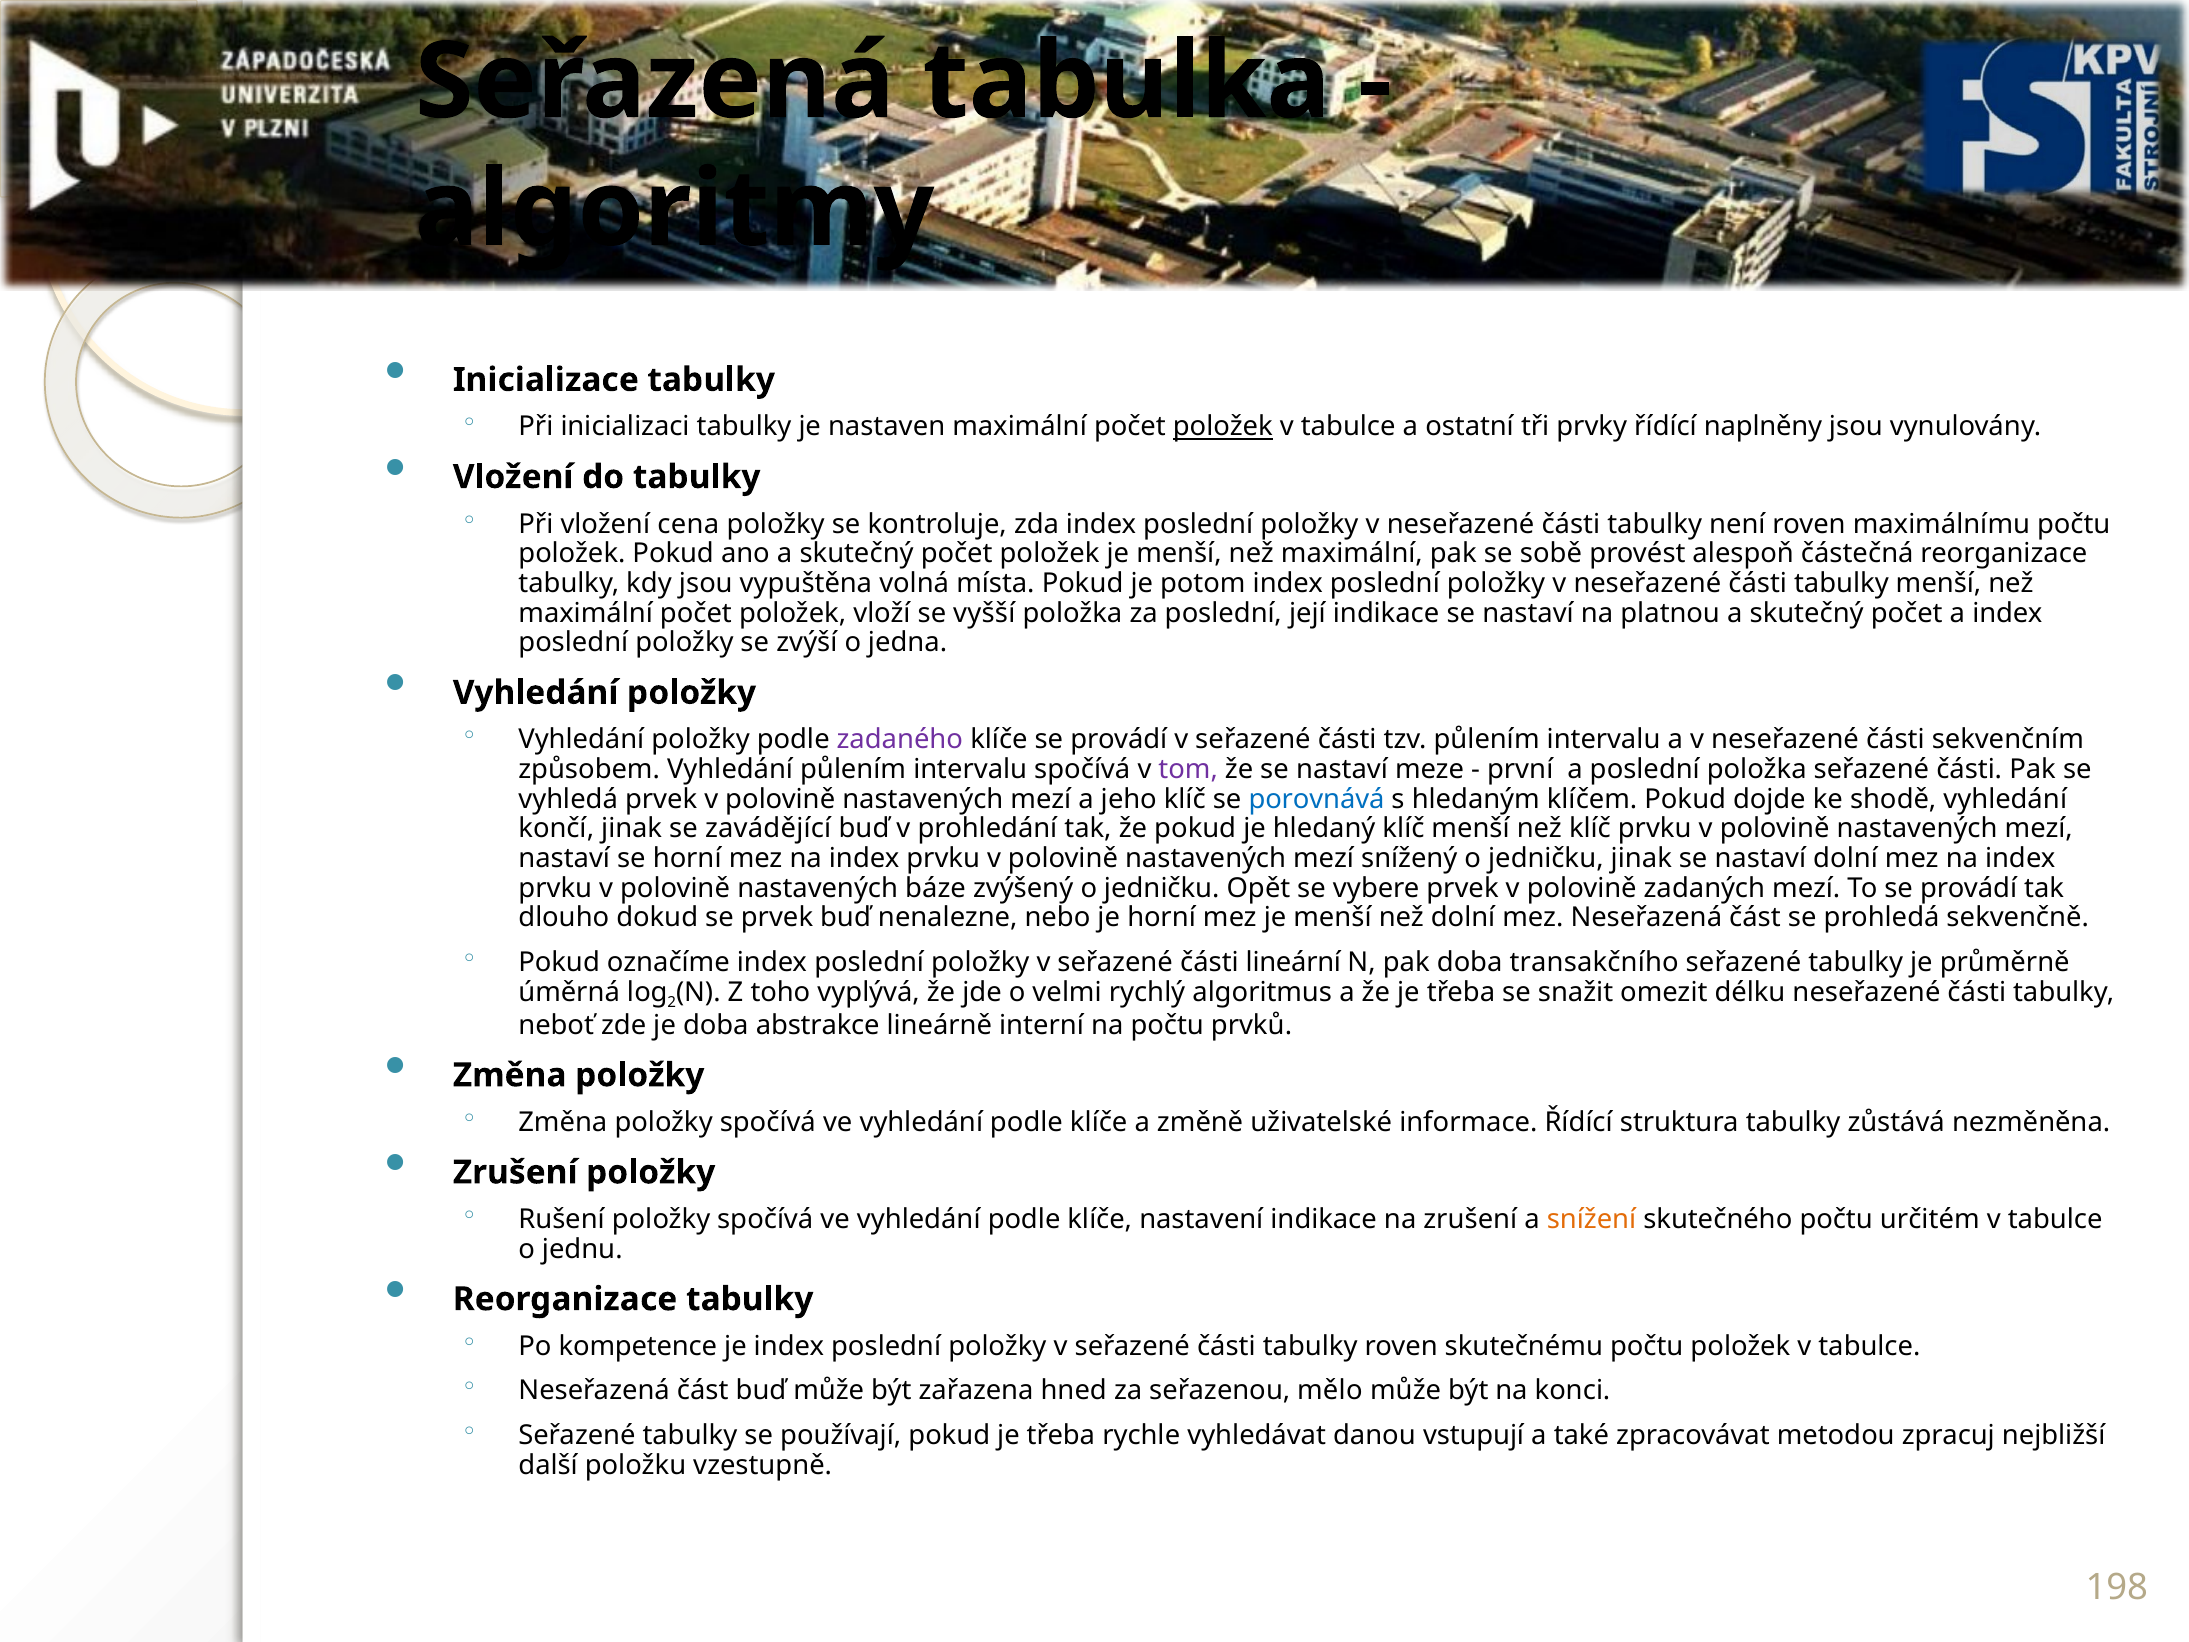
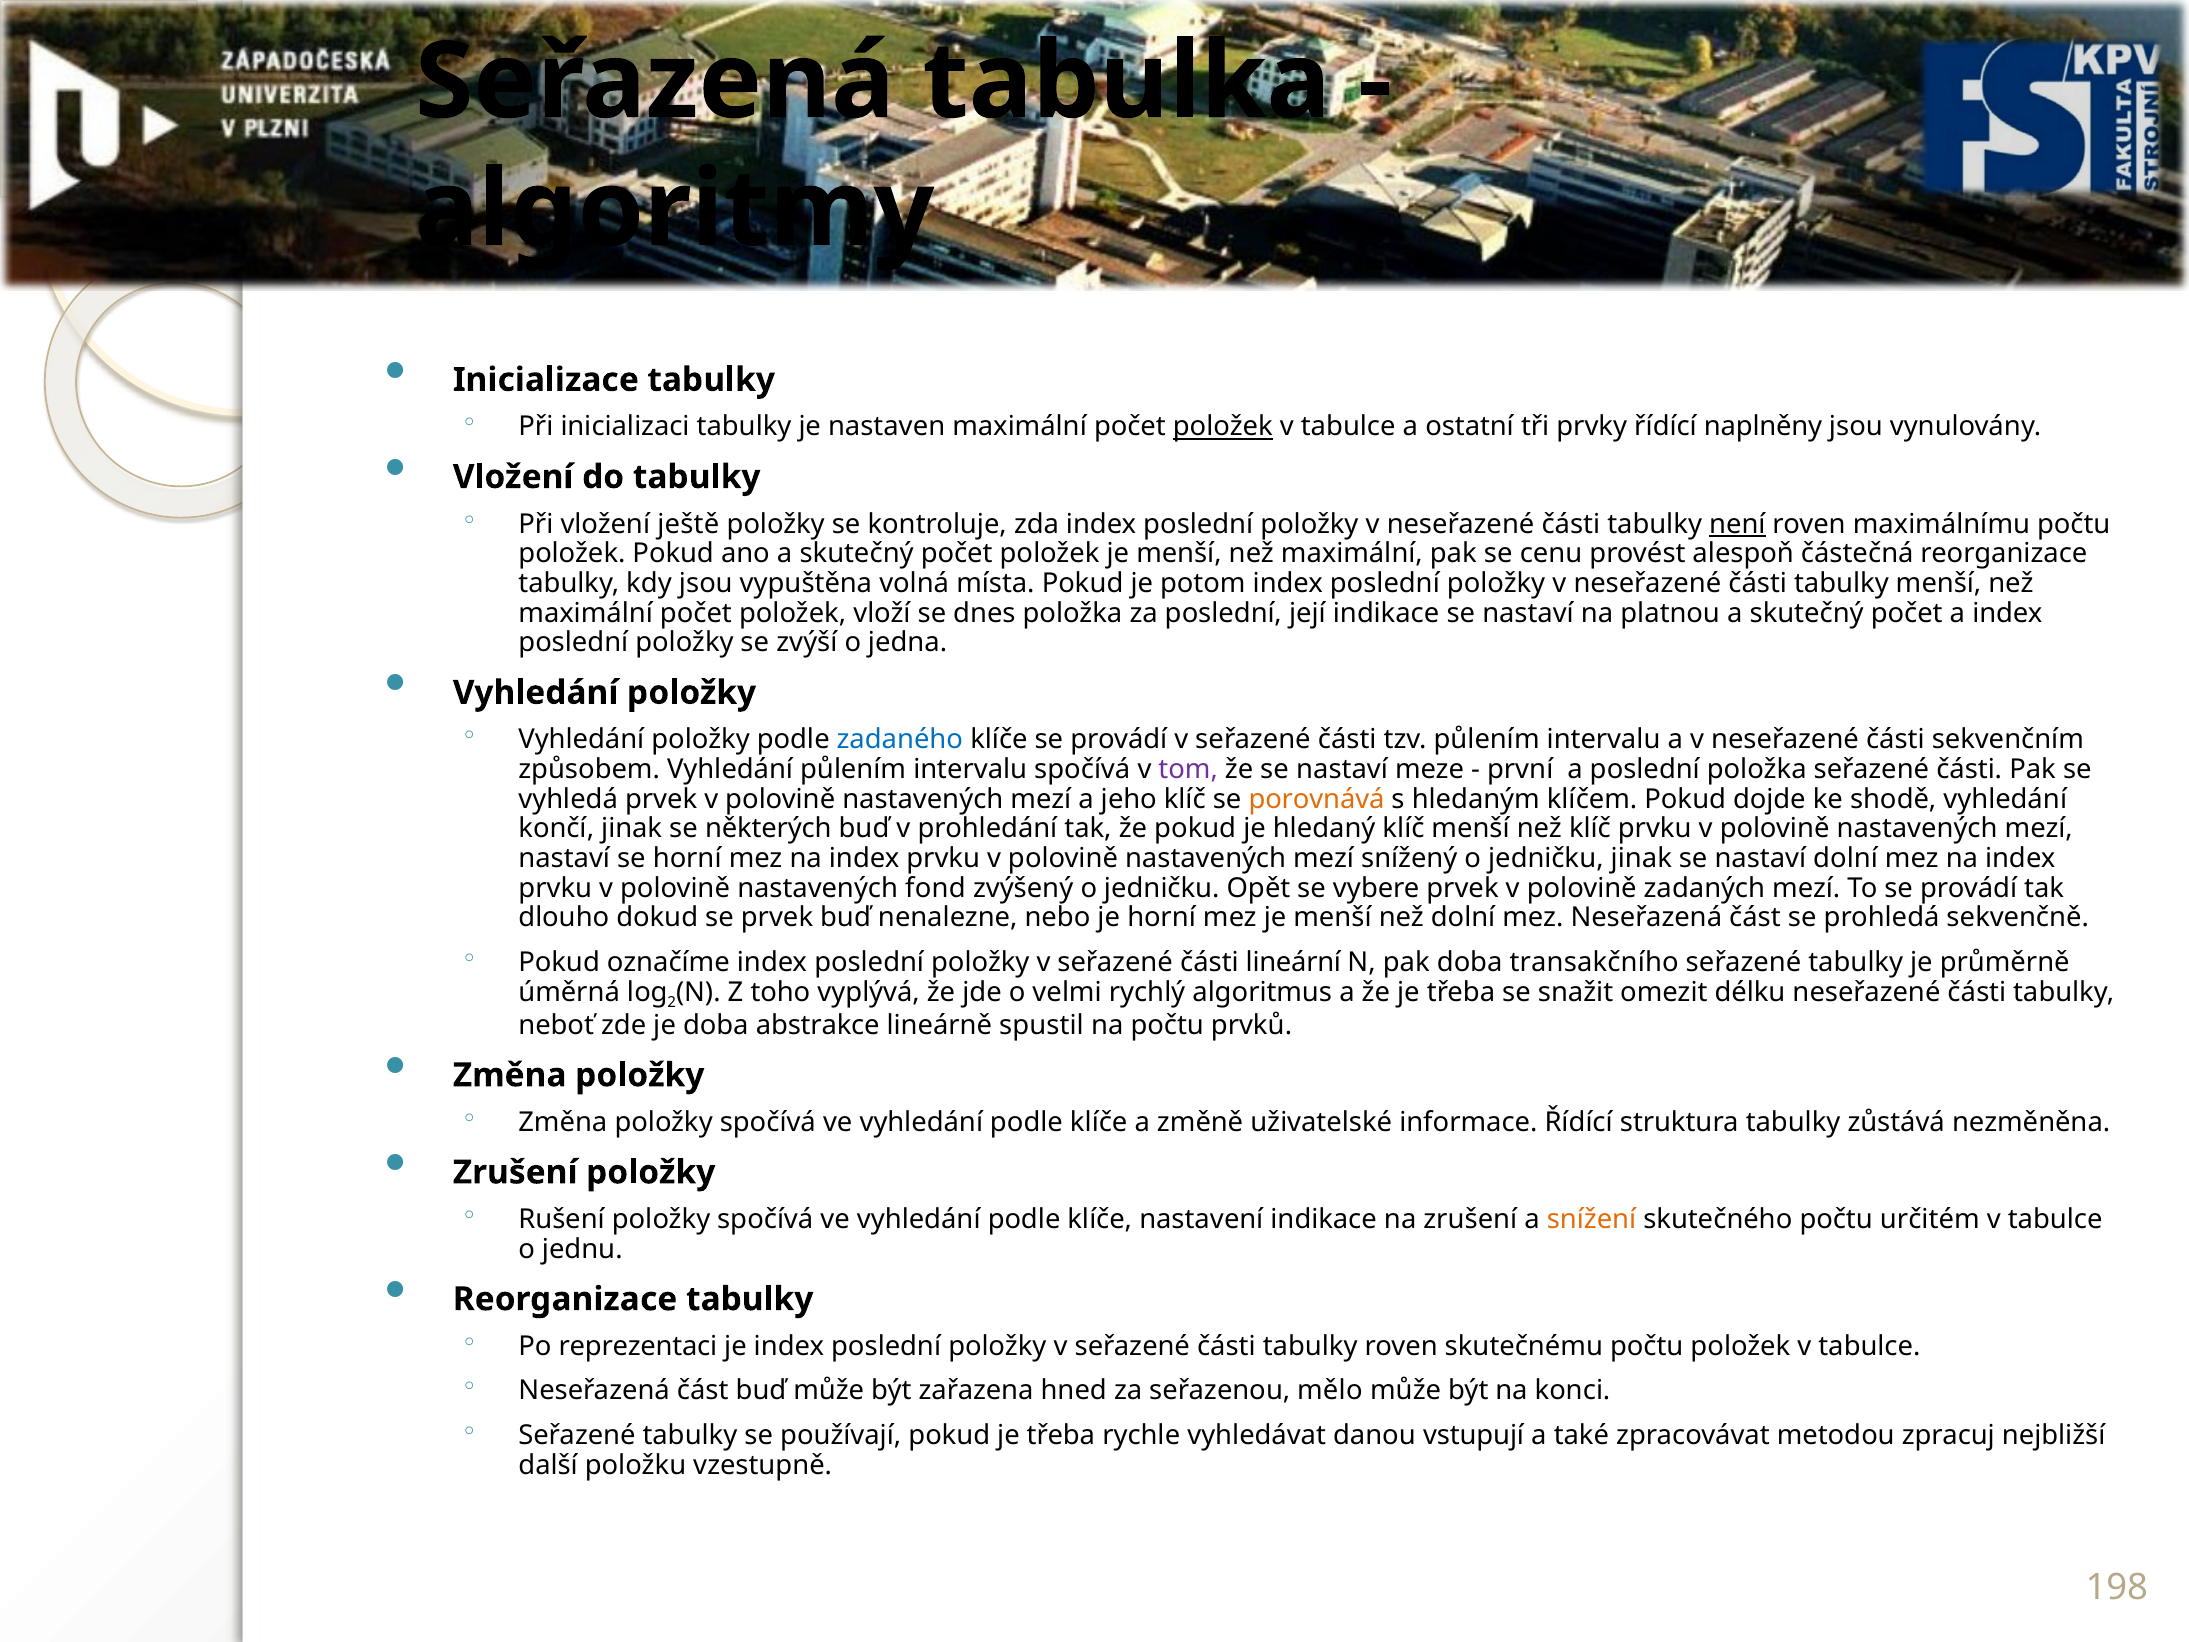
cena: cena -> ještě (688, 524)
není underline: none -> present (1737, 524)
sobě: sobě -> cenu (1551, 554)
vyšší: vyšší -> dnes (984, 613)
zadaného colour: purple -> blue (900, 740)
porovnává colour: blue -> orange (1317, 799)
zavádějící: zavádějící -> některých (768, 829)
báze: báze -> fond (935, 888)
interní: interní -> spustil (1041, 1025)
kompetence: kompetence -> reprezentaci (638, 1346)
